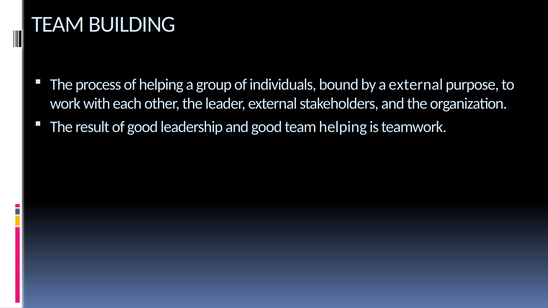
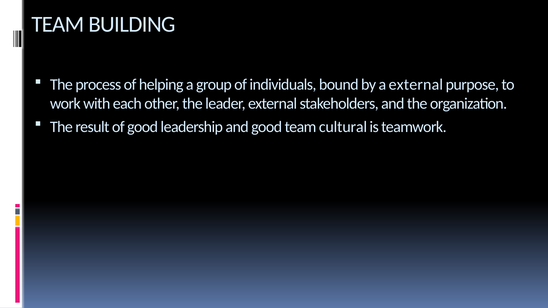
team helping: helping -> cultural (343, 127)
